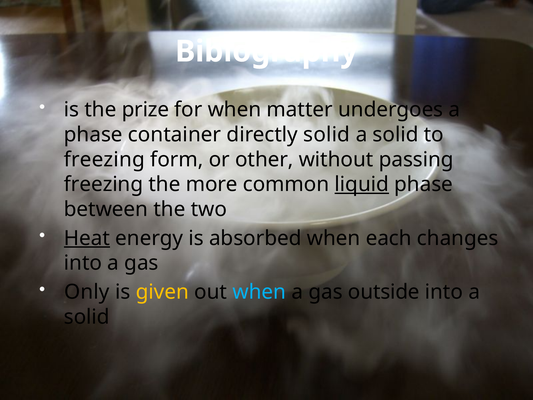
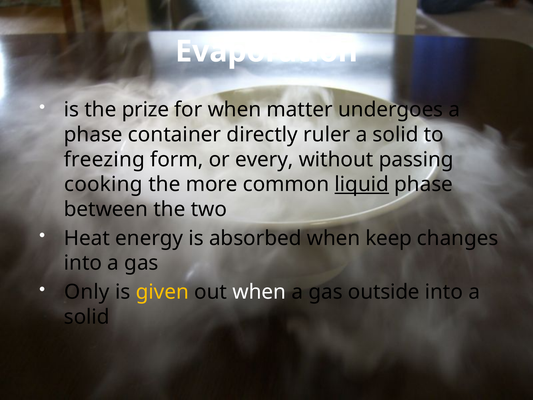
Biblography: Biblography -> Evaporation (266, 51)
directly solid: solid -> ruler (327, 135)
other: other -> every (264, 159)
freezing: freezing -> cooking (103, 184)
Heat underline: present -> none (87, 238)
each: each -> keep (389, 238)
when colour: light blue -> white (259, 292)
